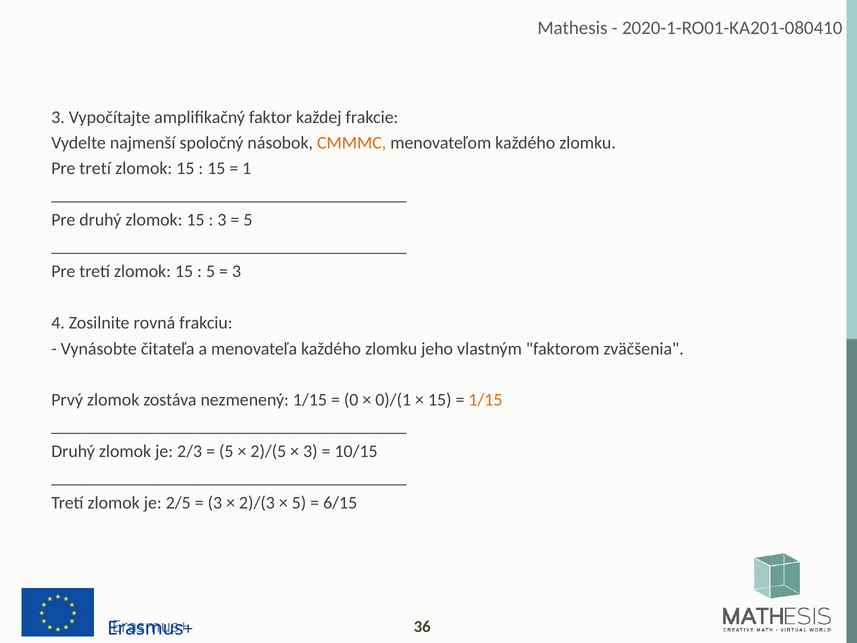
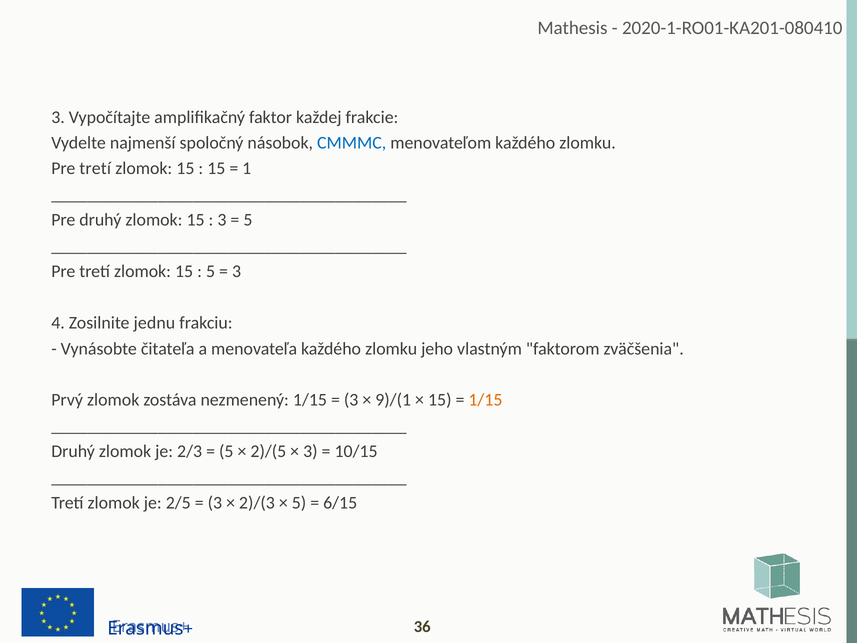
CMMMC colour: orange -> blue (352, 143)
rovná: rovná -> jednu (154, 323)
0: 0 -> 3 (351, 400)
0)/(1: 0)/(1 -> 9)/(1 (393, 400)
